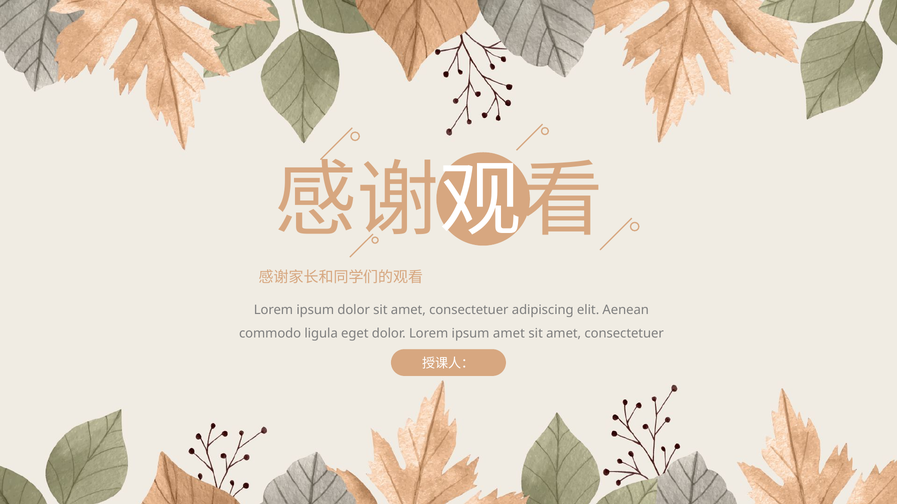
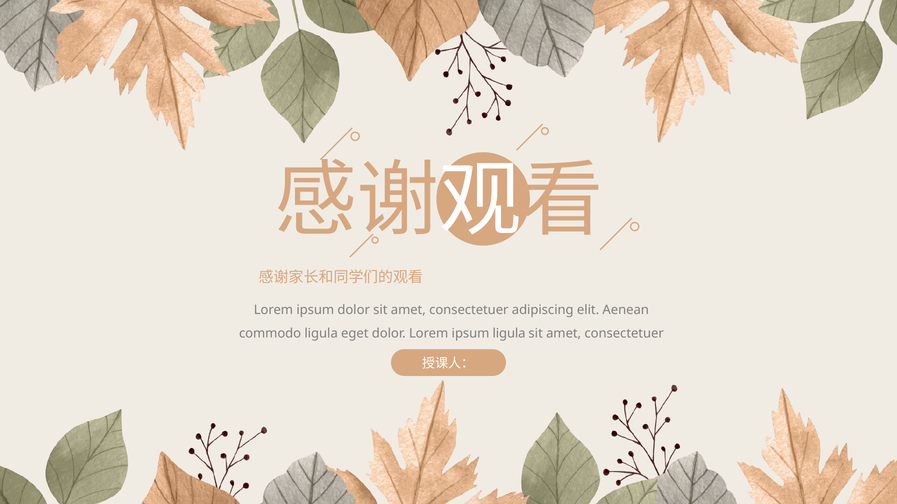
ipsum amet: amet -> ligula (509, 334)
